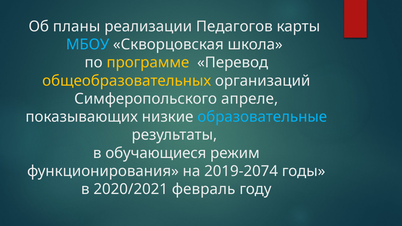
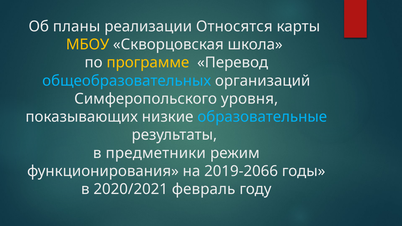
Педагогов: Педагогов -> Относятся (234, 27)
МБОУ colour: light blue -> yellow (88, 45)
общеобразовательных colour: yellow -> light blue (127, 81)
апреле: апреле -> уровня (250, 99)
обучающиеся: обучающиеся -> предметники (156, 153)
2019-2074: 2019-2074 -> 2019-2066 (241, 171)
